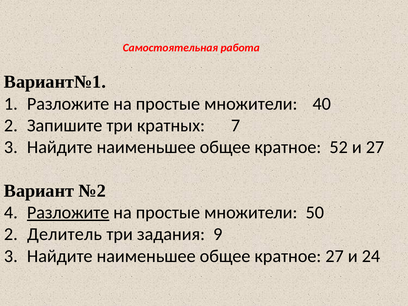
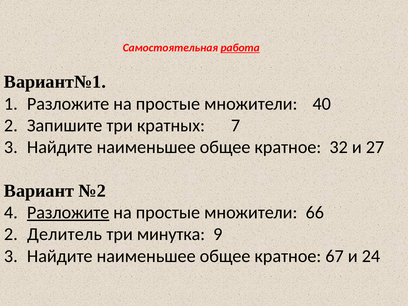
работа underline: none -> present (240, 48)
52: 52 -> 32 (339, 147)
50: 50 -> 66 (315, 213)
задания: задания -> минутка (171, 234)
кратное 27: 27 -> 67 (335, 256)
